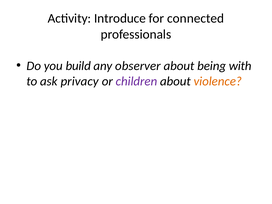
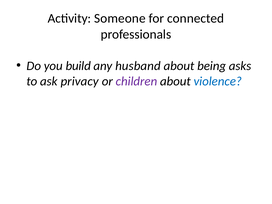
Introduce: Introduce -> Someone (120, 18)
observer: observer -> husband (138, 66)
with: with -> asks (240, 66)
violence colour: orange -> blue (218, 81)
